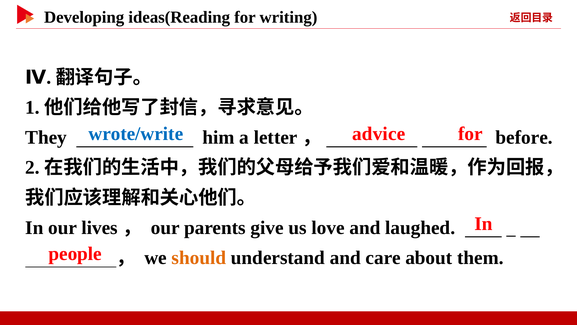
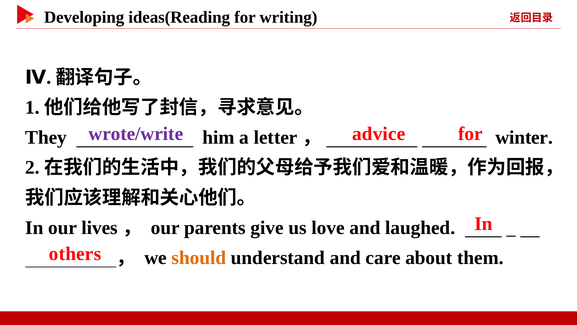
wrote/write colour: blue -> purple (136, 134)
before: before -> winter (524, 137)
people: people -> others (75, 254)
